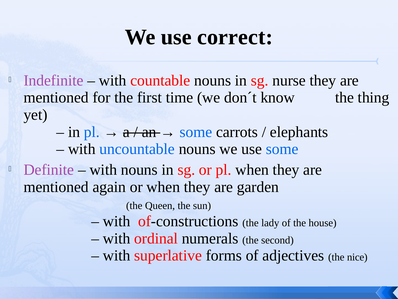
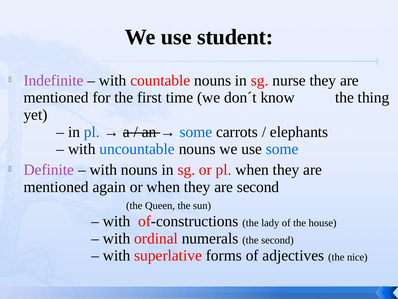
correct: correct -> student (235, 37)
are garden: garden -> second (258, 187)
